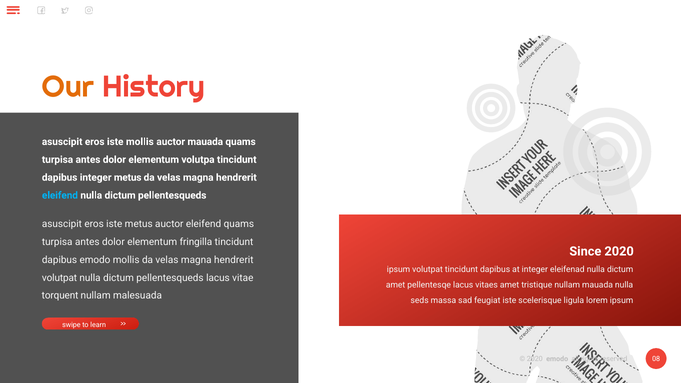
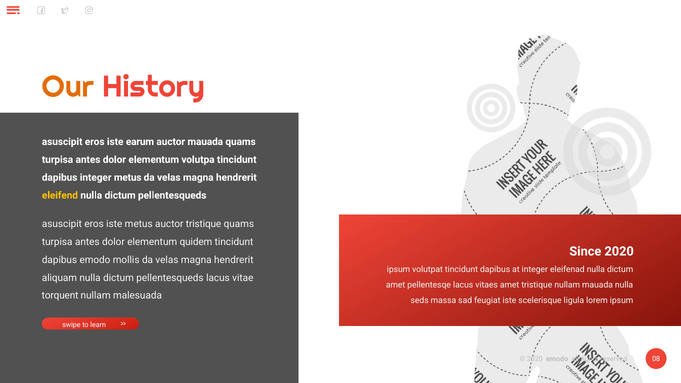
iste mollis: mollis -> earum (140, 142)
eleifend colour: light blue -> yellow (60, 195)
auctor eleifend: eleifend -> tristique (204, 224)
fringilla: fringilla -> quidem (196, 242)
volutpat: volutpat -> aliquam (59, 278)
